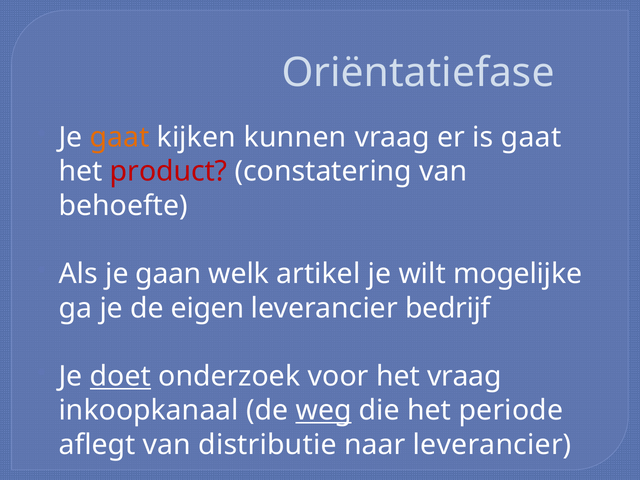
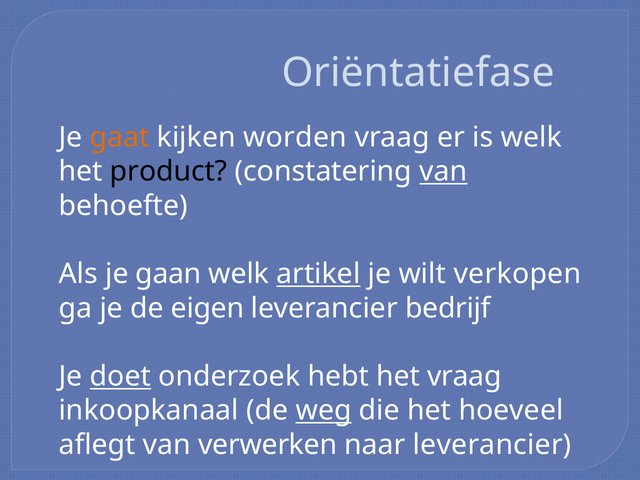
kunnen: kunnen -> worden (295, 137)
is gaat: gaat -> welk (531, 137)
product colour: red -> black (169, 172)
van underline: none -> present (443, 172)
artikel underline: none -> present (318, 274)
mogelijke: mogelijke -> verkopen (517, 274)
voor: voor -> hebt (338, 376)
periode: periode -> hoeveel (511, 411)
distributie: distributie -> verwerken (268, 445)
